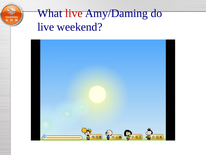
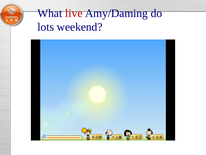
live: live -> lots (46, 27)
